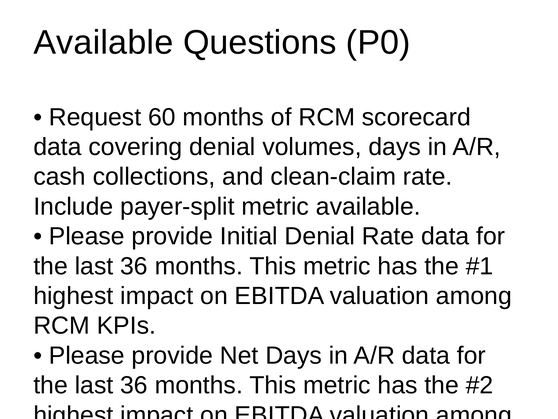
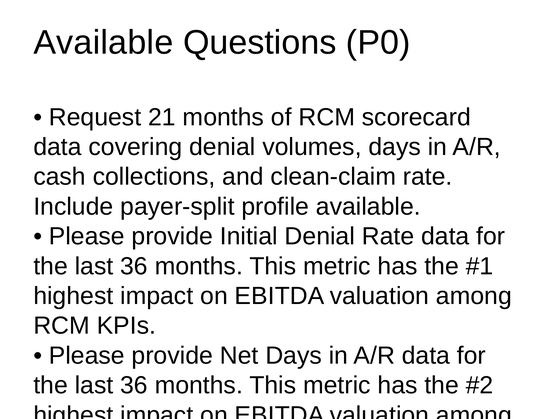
60: 60 -> 21 (162, 117)
payer-split metric: metric -> profile (275, 206)
